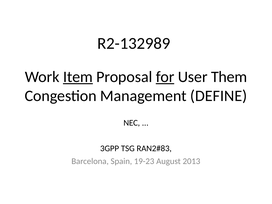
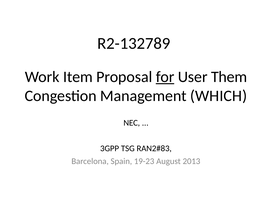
R2-132989: R2-132989 -> R2-132789 (134, 43)
Item underline: present -> none (78, 77)
DEFINE: DEFINE -> WHICH (219, 96)
